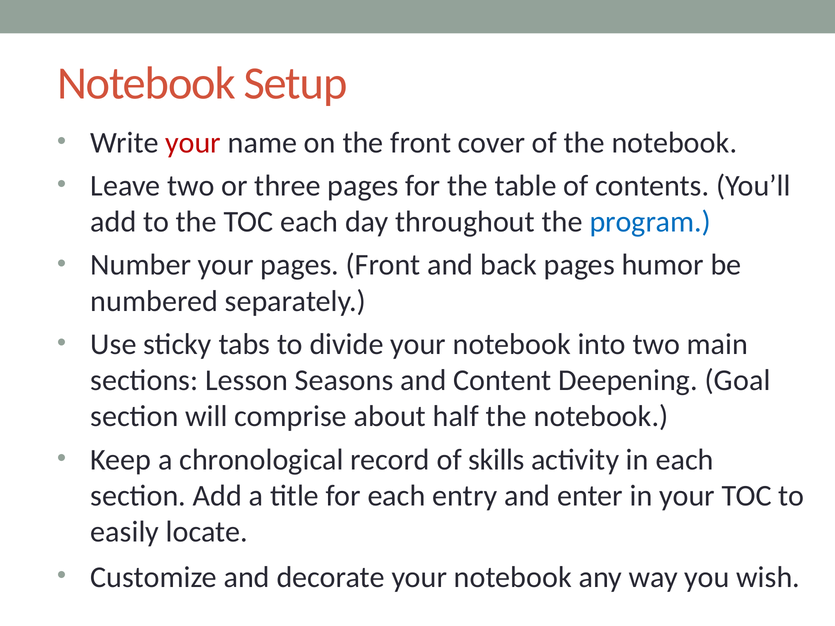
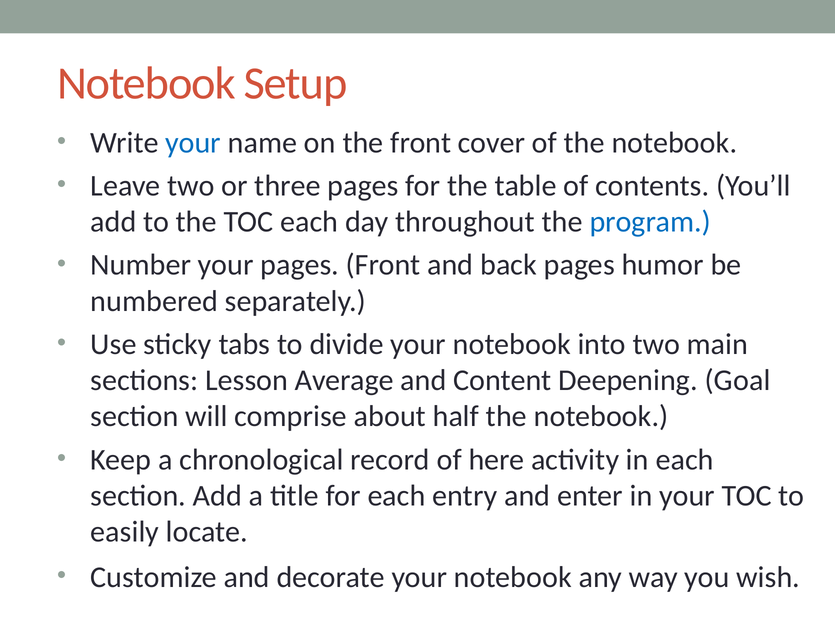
your colour: red -> blue (193, 143)
Seasons: Seasons -> Average (344, 381)
skills: skills -> here (496, 460)
